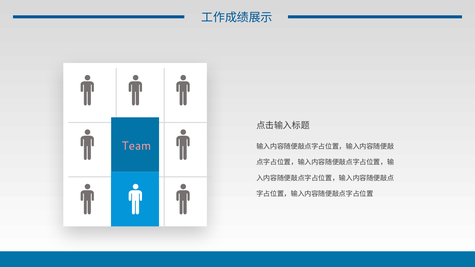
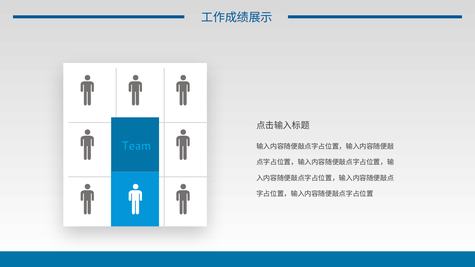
Team colour: pink -> light blue (136, 146)
